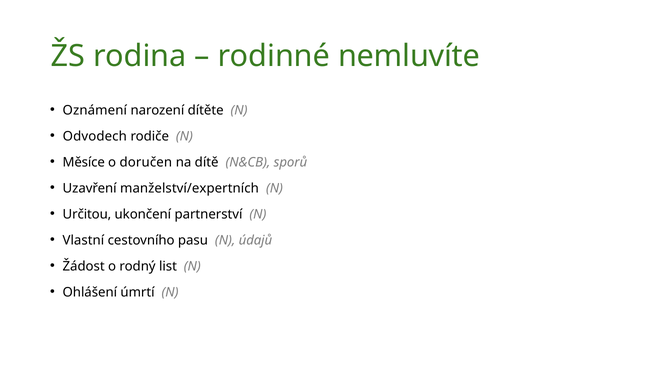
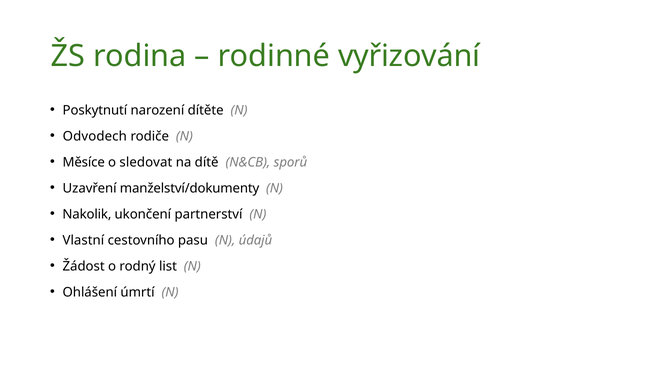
nemluvíte: nemluvíte -> vyřizování (409, 56)
Oznámení: Oznámení -> Poskytnutí (95, 110)
doručen: doručen -> sledovat (146, 162)
manželství/expertních: manželství/expertních -> manželství/dokumenty (190, 188)
Určitou: Určitou -> Nakolik (87, 214)
